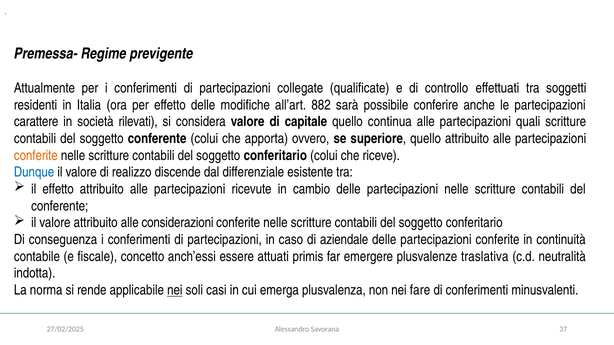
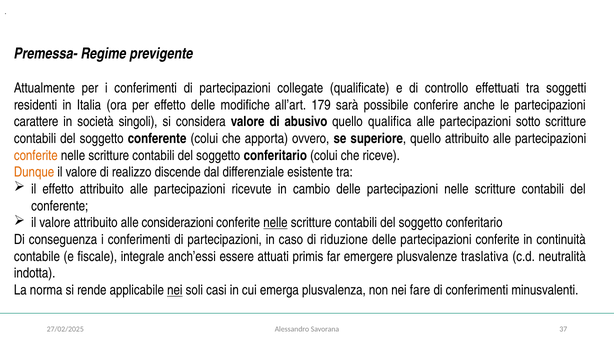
882: 882 -> 179 (321, 105)
rilevati: rilevati -> singoli (138, 122)
capitale: capitale -> abusivo (306, 122)
continua: continua -> qualifica (390, 122)
quali: quali -> sotto (528, 122)
Dunque colour: blue -> orange (34, 172)
nelle underline: none -> present (275, 223)
aziendale: aziendale -> riduzione (344, 240)
concetto: concetto -> integrale (143, 257)
